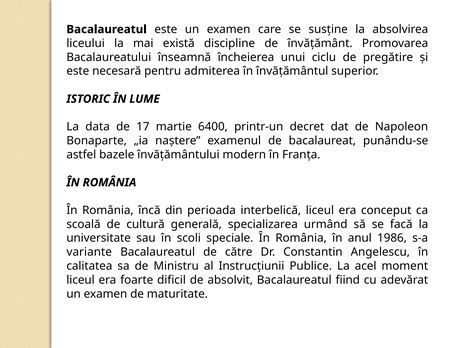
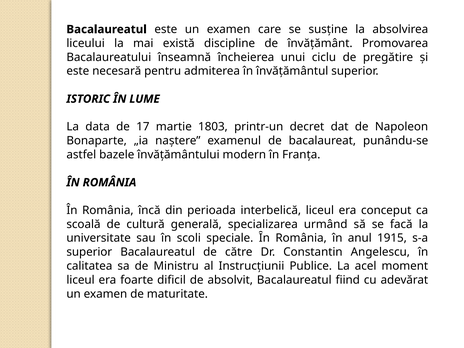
6400: 6400 -> 1803 (213, 127)
1986: 1986 -> 1915 (392, 238)
variante: variante -> superior (89, 252)
